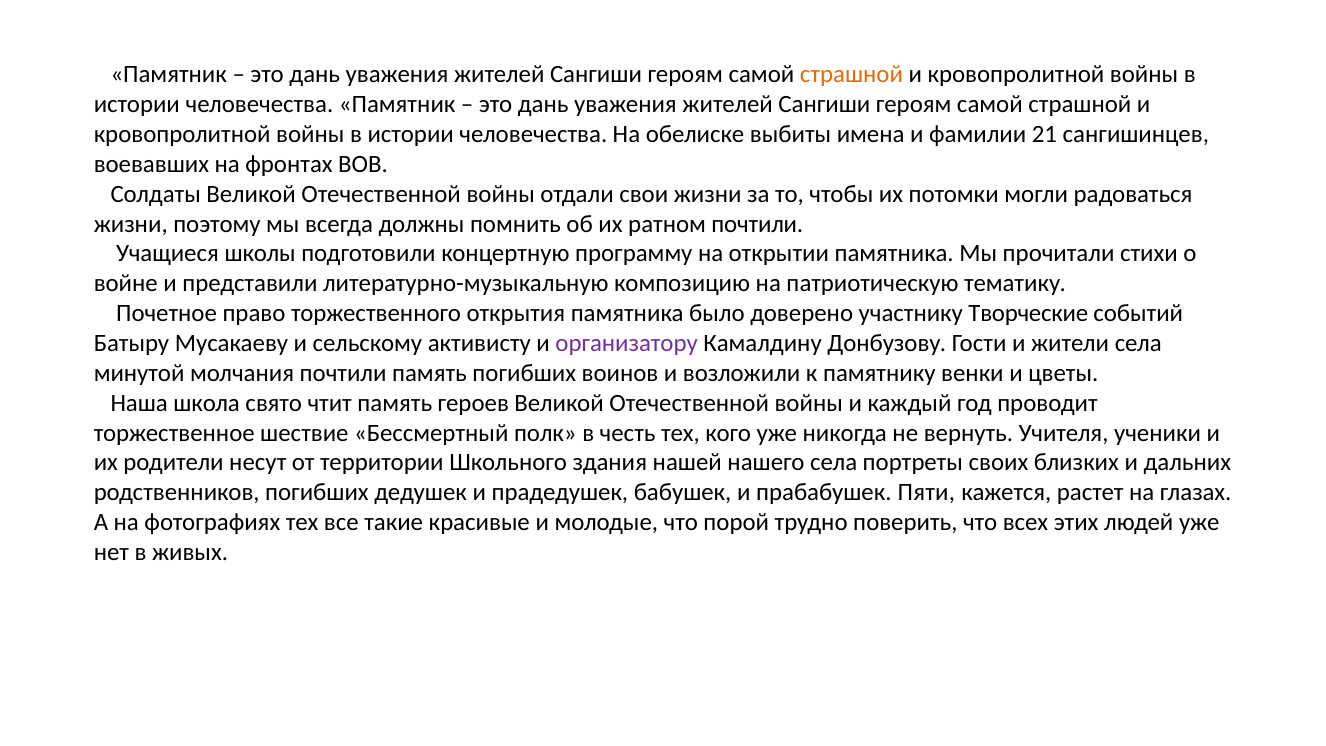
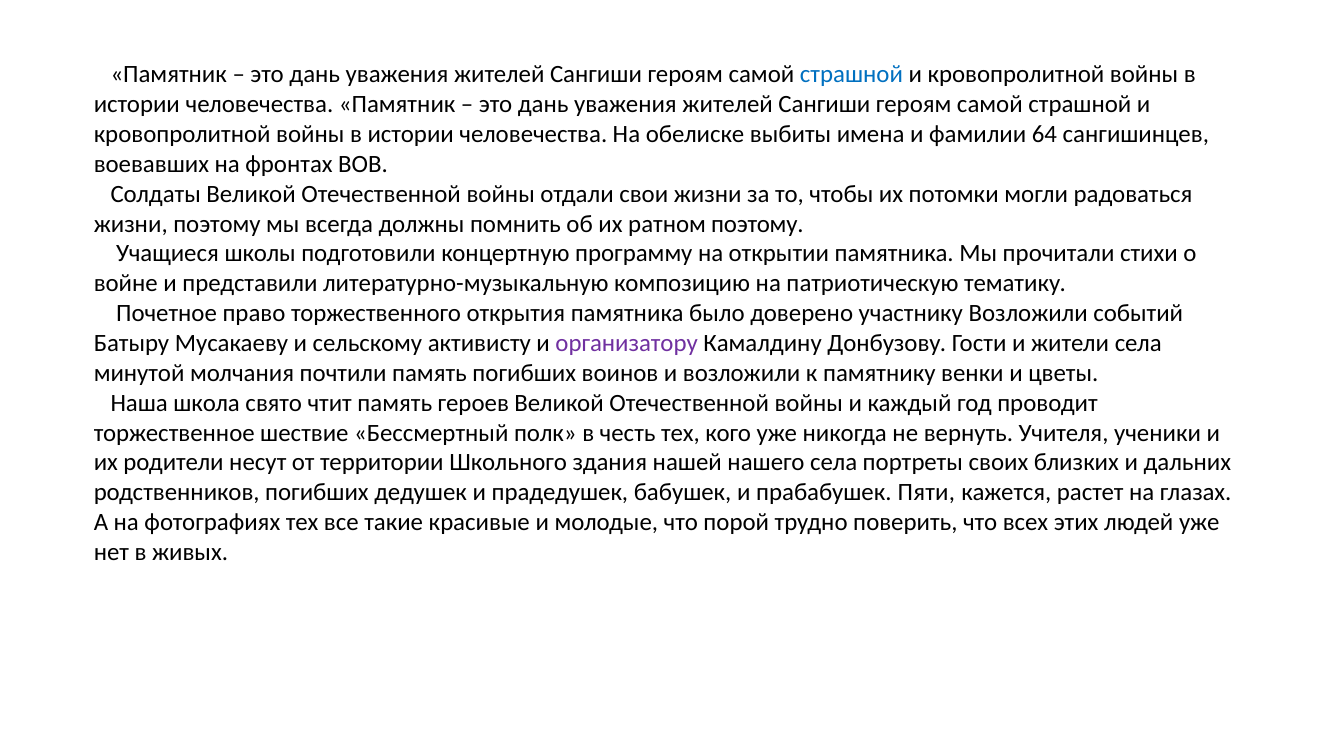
страшной colour: orange -> blue (851, 75)
21: 21 -> 64 (1044, 134)
ратном почтили: почтили -> поэтому (757, 224)
участнику Творческие: Творческие -> Возложили (1028, 313)
